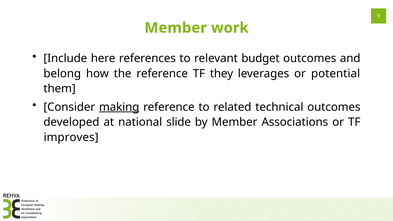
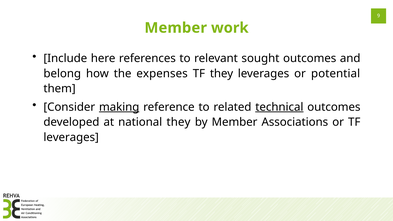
budget: budget -> sought (260, 58)
the reference: reference -> expenses (162, 74)
technical underline: none -> present (279, 107)
national slide: slide -> they (178, 122)
improves: improves -> leverages (71, 137)
